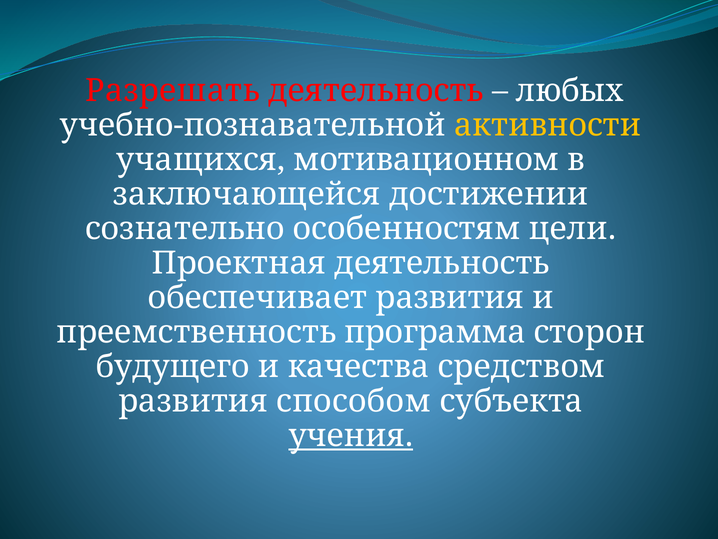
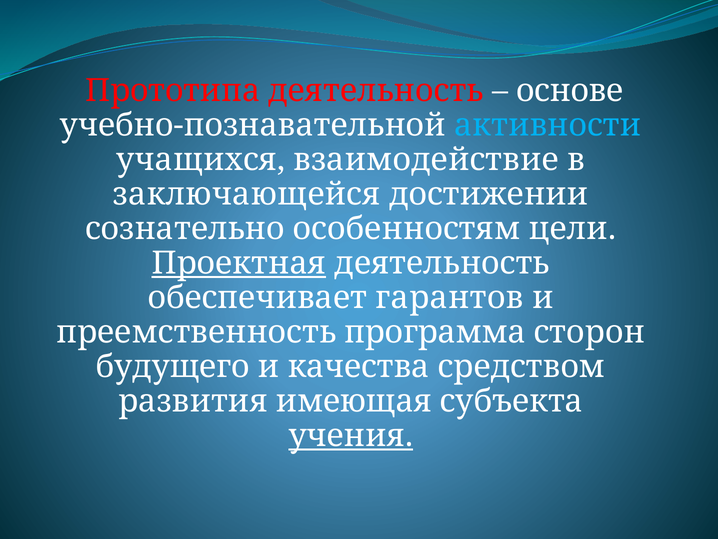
Разрешать: Разрешать -> Прототипа (173, 91)
любых: любых -> основе (570, 91)
активности colour: yellow -> light blue (548, 125)
мотивационном: мотивационном -> взаимодействие (426, 160)
Проектная underline: none -> present (239, 263)
обеспечивает развития: развития -> гарантов (449, 298)
способом: способом -> имеющая (354, 401)
